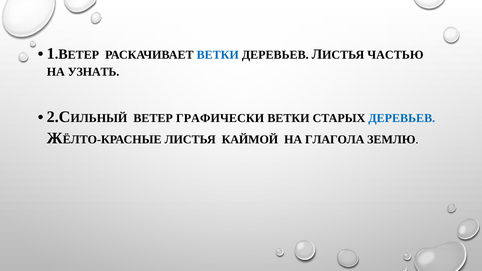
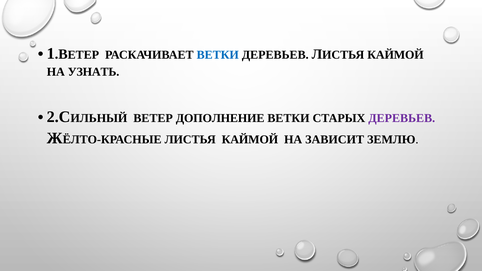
ЧАСТЬЮ: ЧАСТЬЮ -> КАЙМОЙ (395, 55)
ГРАФИЧЕСКИ: ГРАФИЧЕСКИ -> ДОПОЛНЕНИЕ (220, 118)
ДЕРЕВЬЕВ colour: blue -> purple (402, 118)
ГЛАГОЛА: ГЛАГОЛА -> ЗАВИСИТ (335, 140)
